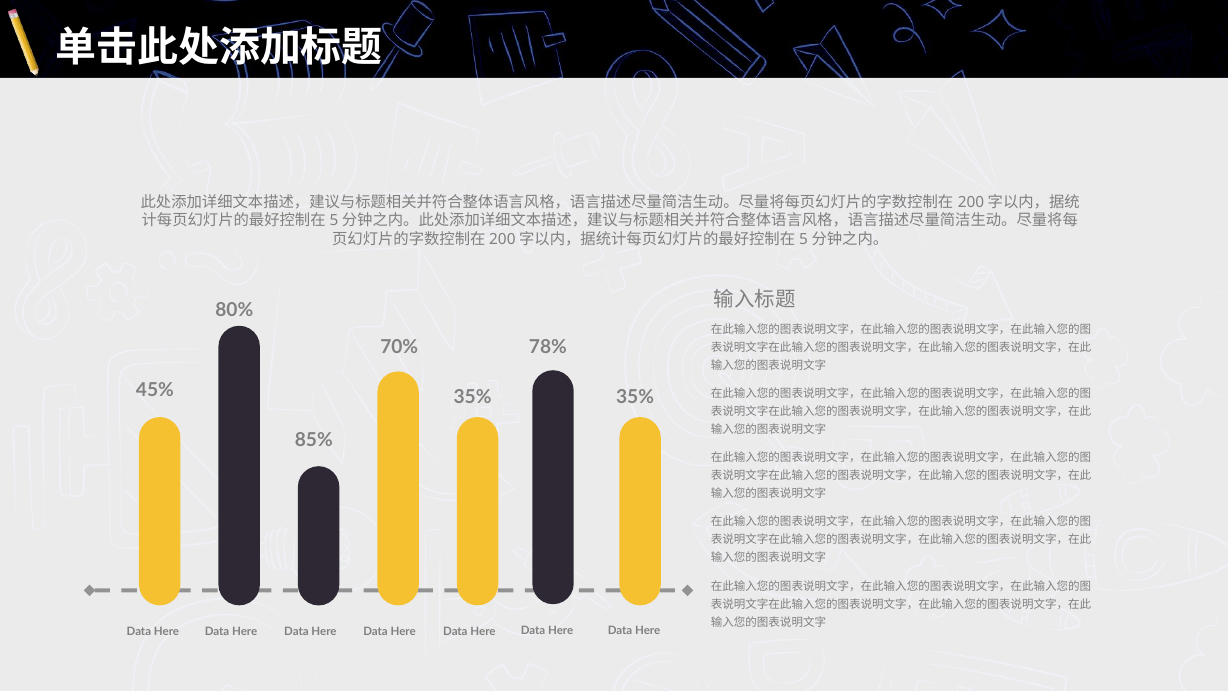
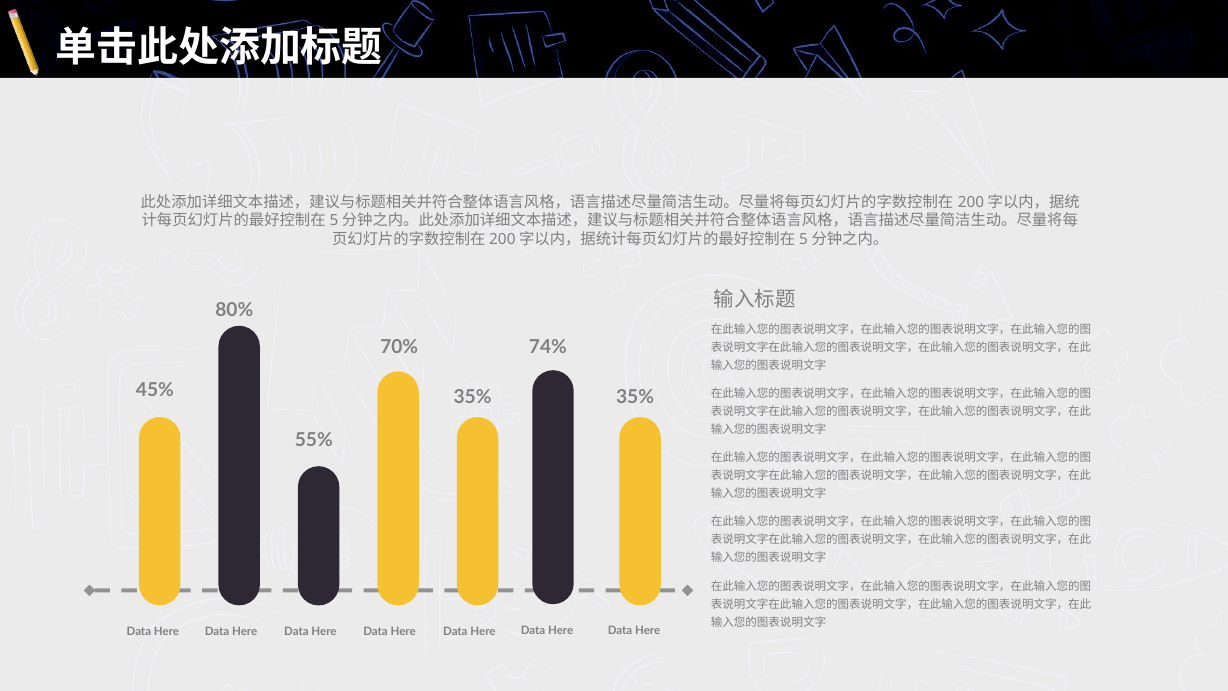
78%: 78% -> 74% (548, 347)
85%: 85% -> 55% (314, 440)
